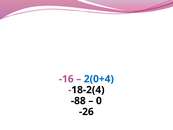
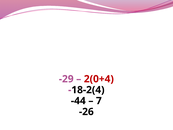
-16: -16 -> -29 (66, 79)
2(0+4 colour: blue -> red (99, 79)
-88: -88 -> -44 (78, 101)
0: 0 -> 7 (99, 101)
